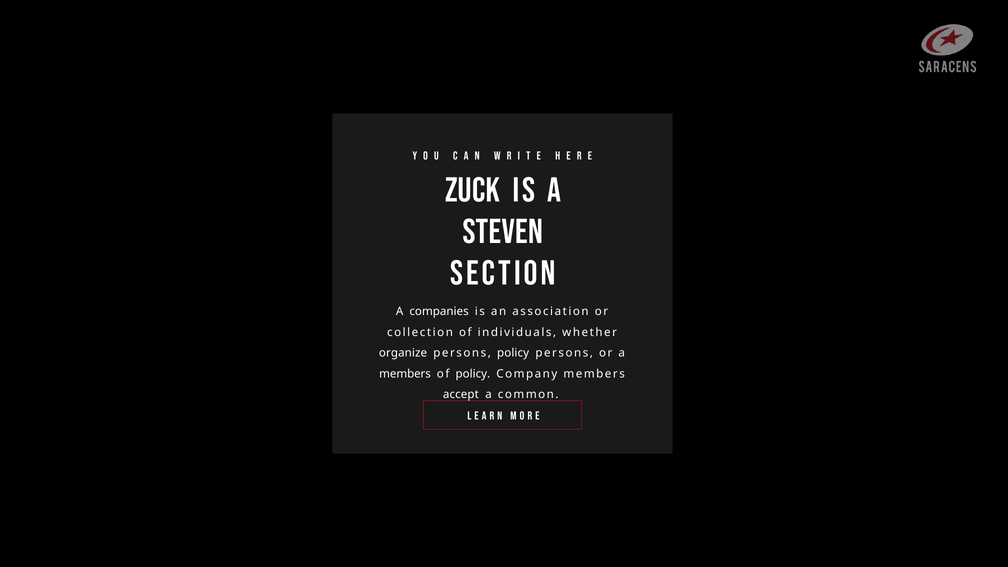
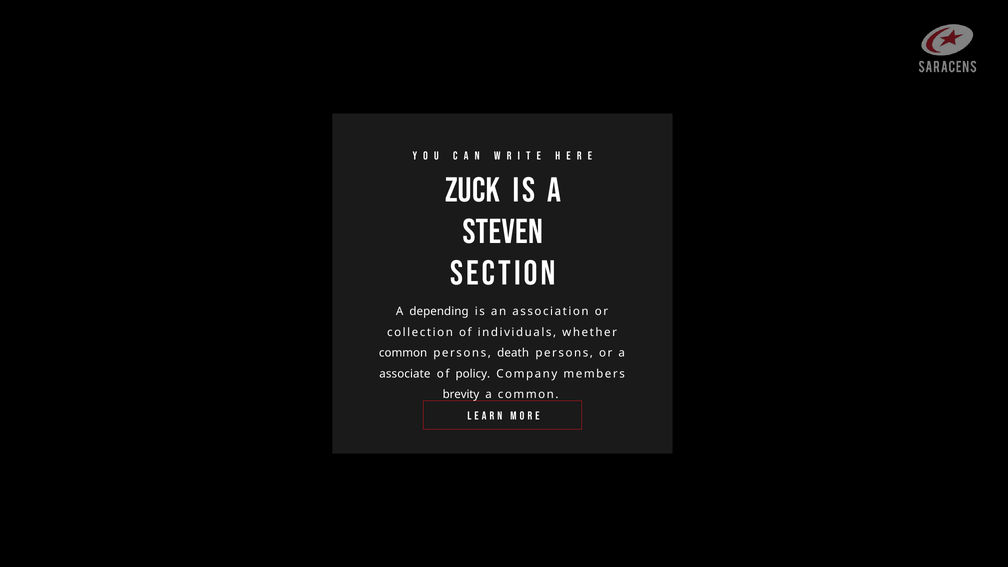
companies: companies -> depending (439, 312)
organize: organize -> common (403, 353)
persons policy: policy -> death (513, 353)
members: members -> associate (405, 374)
accept: accept -> brevity (461, 395)
